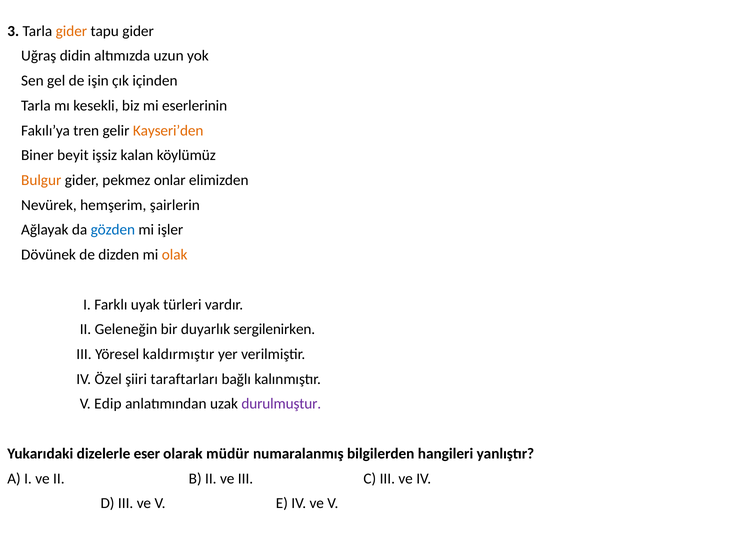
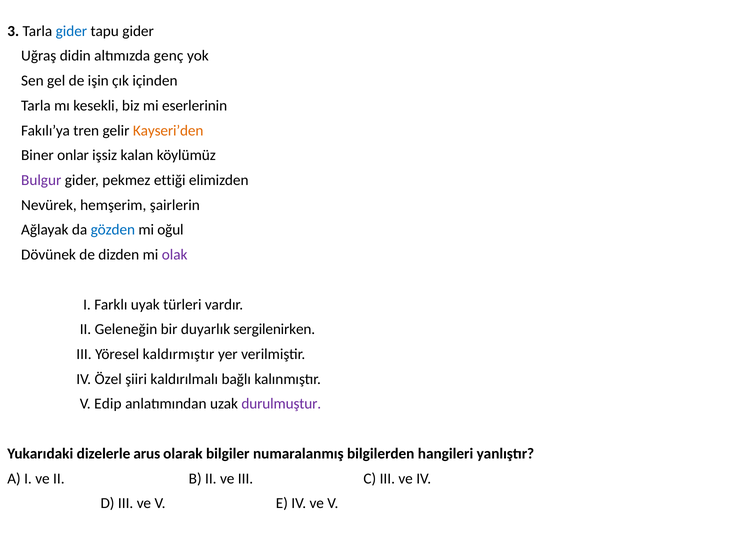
gider colour: orange -> blue (71, 31)
uzun: uzun -> genç (169, 56)
beyit: beyit -> onlar (73, 155)
Bulgur colour: orange -> purple (41, 180)
onlar: onlar -> ettiği (170, 180)
işler: işler -> oğul (170, 230)
olak colour: orange -> purple (175, 255)
taraftarları: taraftarları -> kaldırılmalı (184, 379)
eser: eser -> arus (147, 453)
müdür: müdür -> bilgiler (228, 453)
